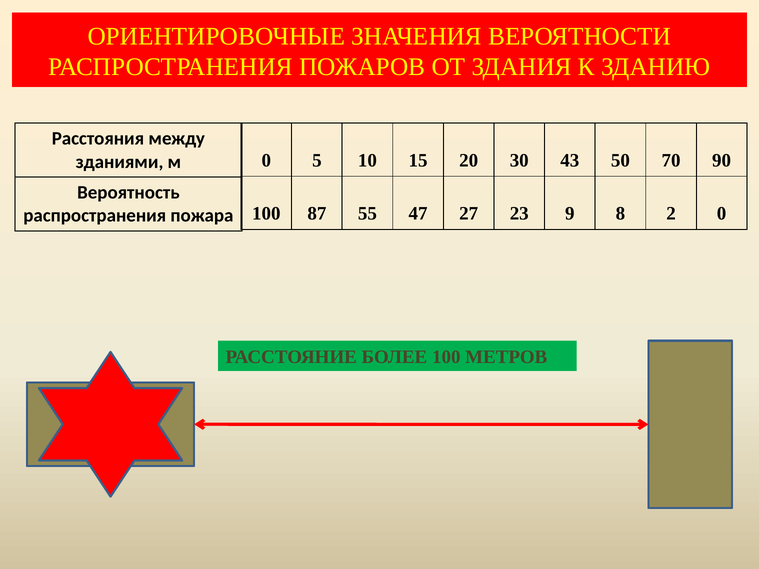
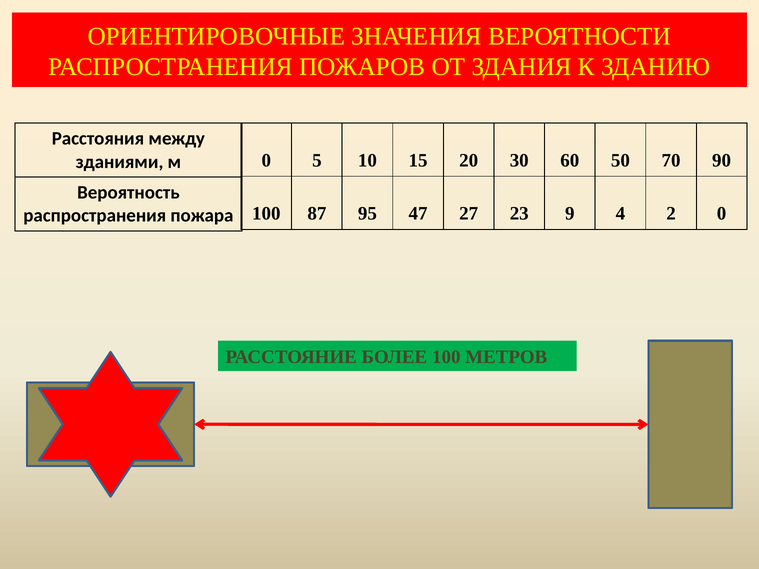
43: 43 -> 60 (570, 160)
55: 55 -> 95 (367, 214)
8: 8 -> 4 (620, 214)
